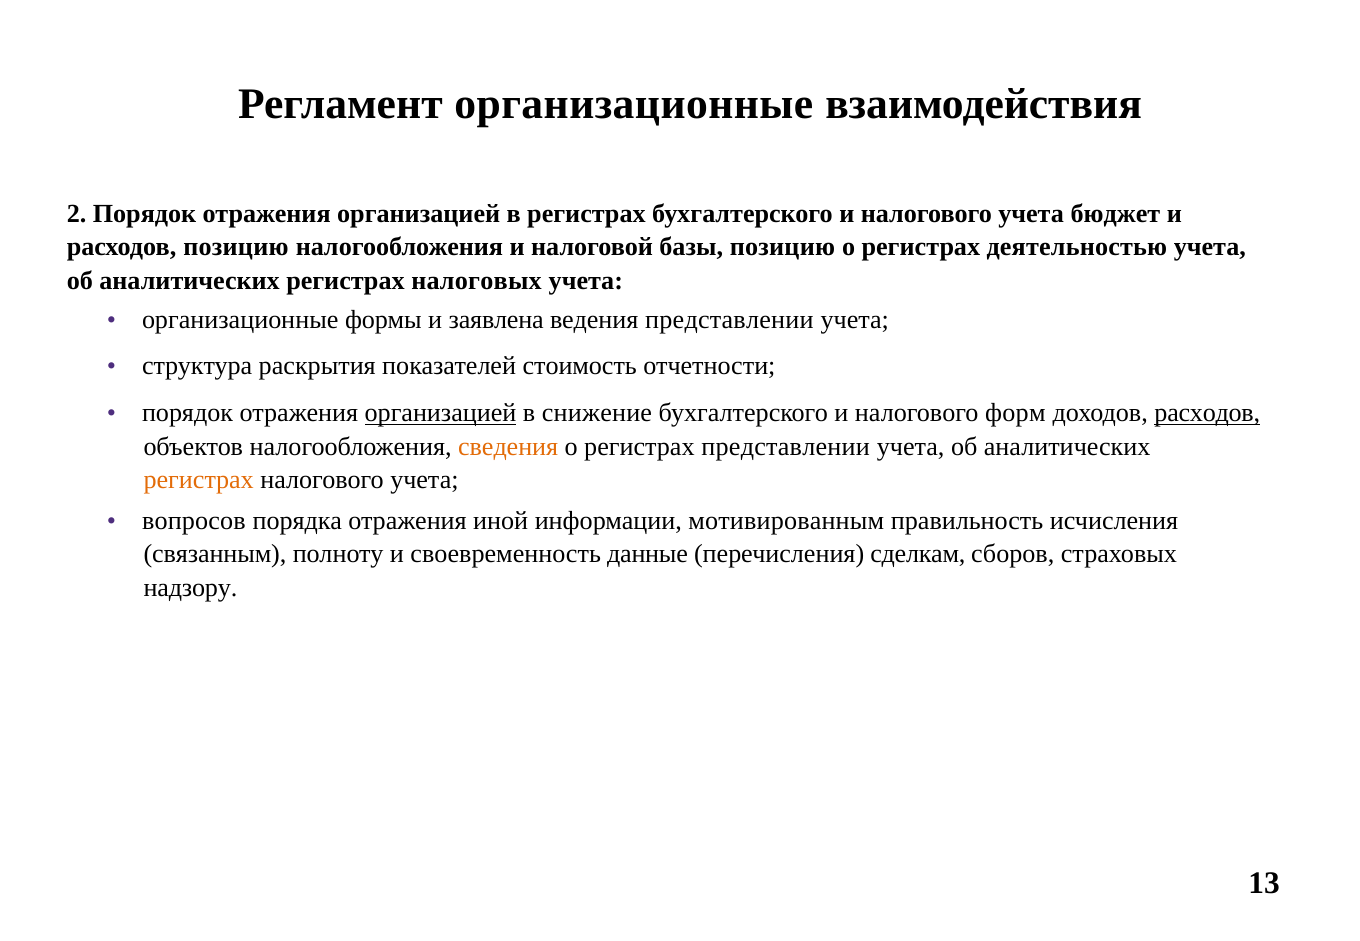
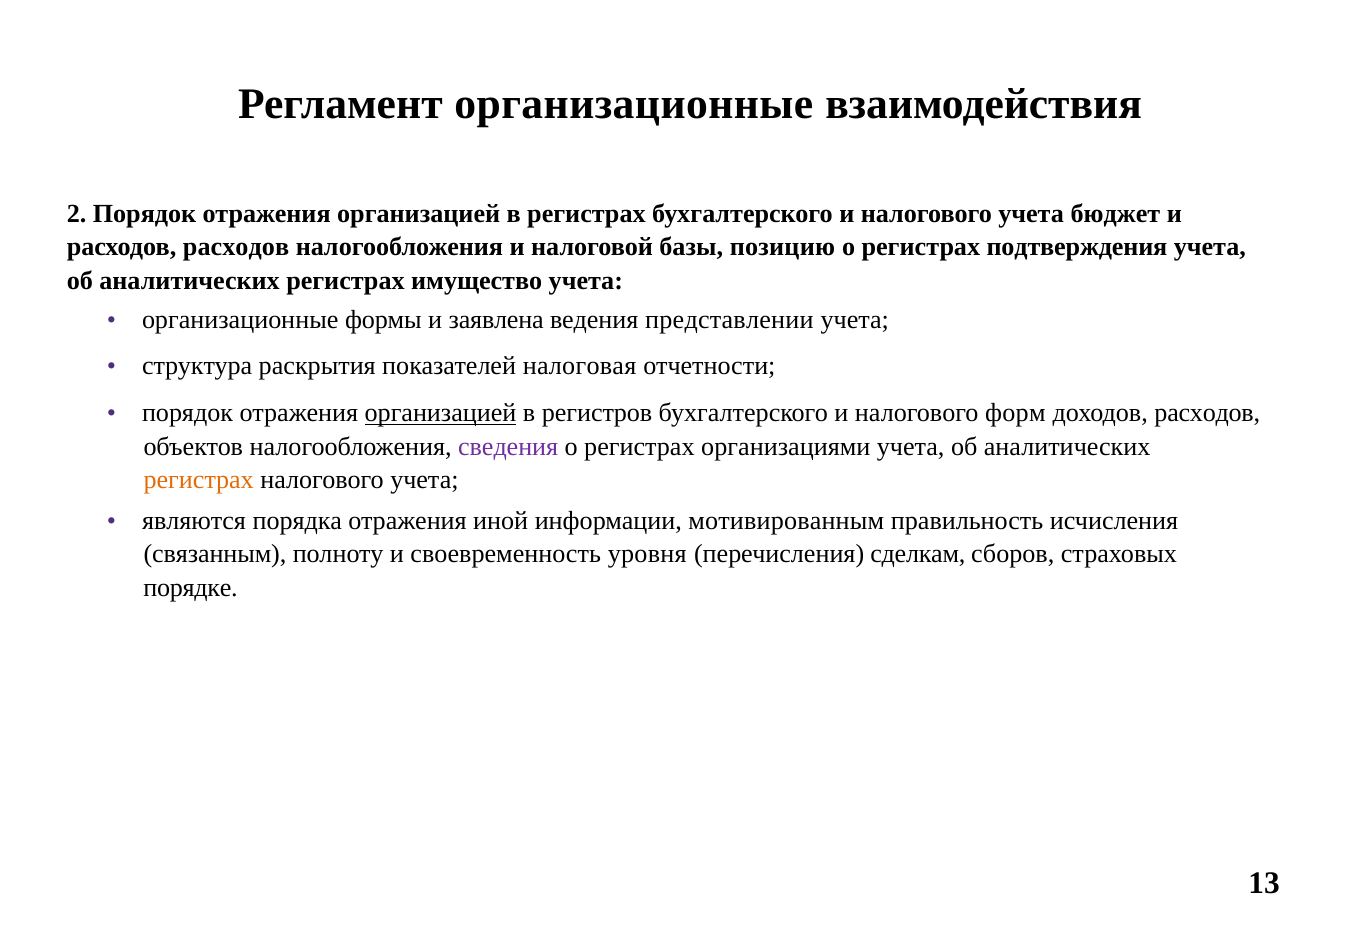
расходов позицию: позицию -> расходов (236, 247)
деятельностью: деятельностью -> подтверждения (1077, 247)
налоговых: налоговых -> имущество (477, 281)
стоимость: стоимость -> налоговая (580, 366)
снижение: снижение -> регистров (597, 413)
расходов underline: present -> none (1207, 413)
сведения colour: orange -> purple (508, 447)
регистрах представлении: представлении -> организациями (786, 447)
вопросов: вопросов -> являются (194, 521)
данные: данные -> уровня (647, 554)
надзору: надзору -> порядке (190, 588)
